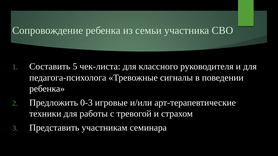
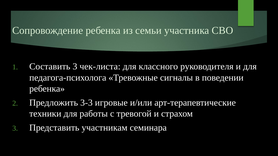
Составить 5: 5 -> 3 (75, 67)
0-3: 0-3 -> 3-3 (86, 103)
